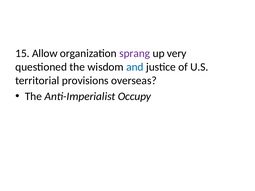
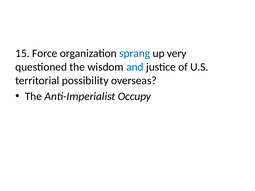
Allow: Allow -> Force (45, 53)
sprang colour: purple -> blue (135, 53)
provisions: provisions -> possibility (85, 81)
